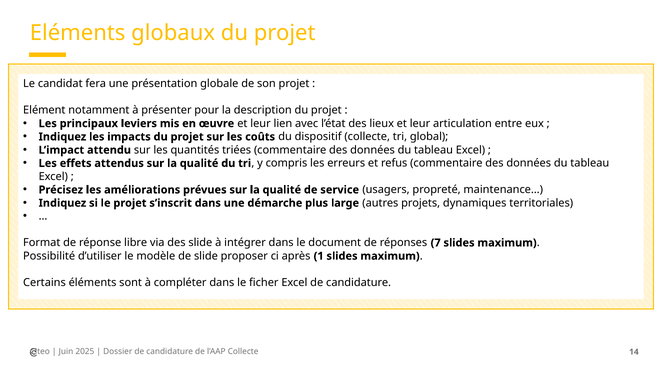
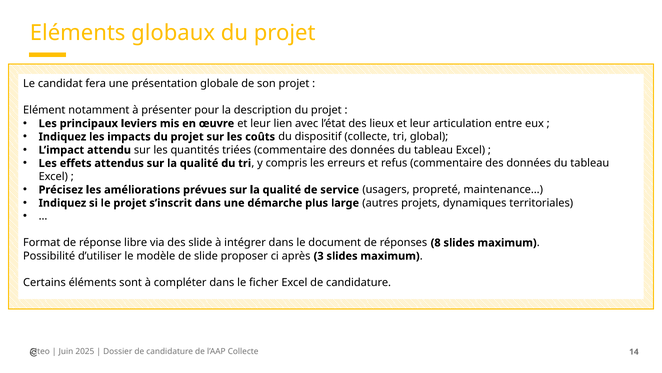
7: 7 -> 8 (436, 242)
1: 1 -> 3 (319, 256)
